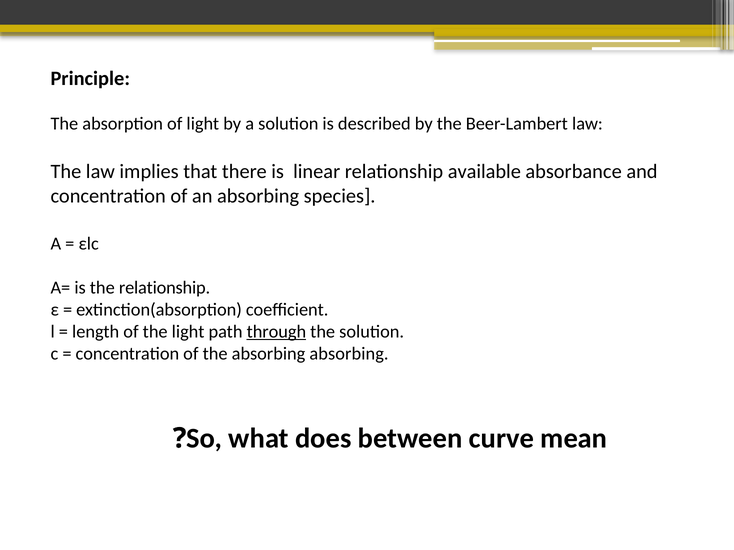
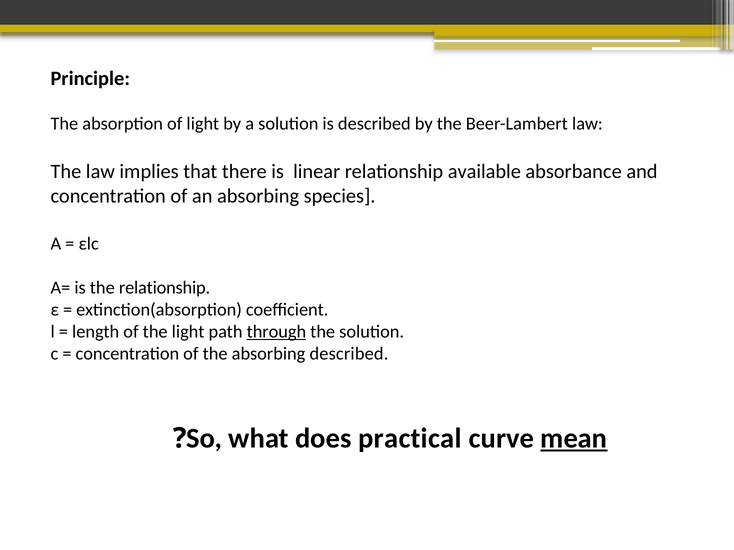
absorbing absorbing: absorbing -> described (349, 354)
between: between -> practical (410, 439)
mean underline: none -> present (574, 439)
